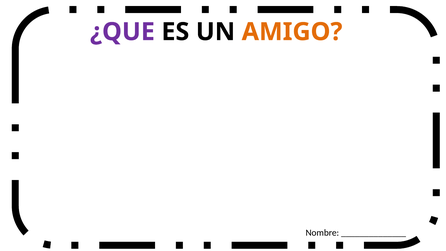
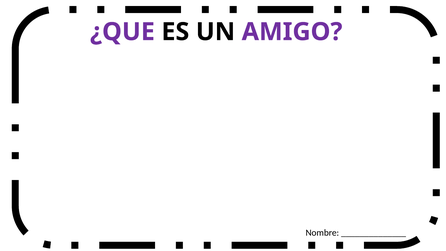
AMIGO colour: orange -> purple (292, 32)
